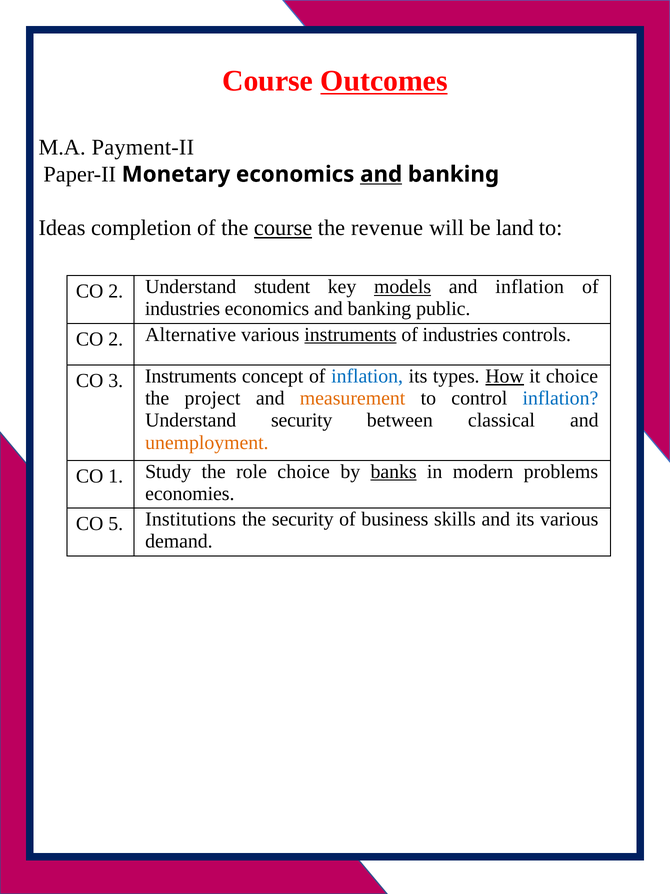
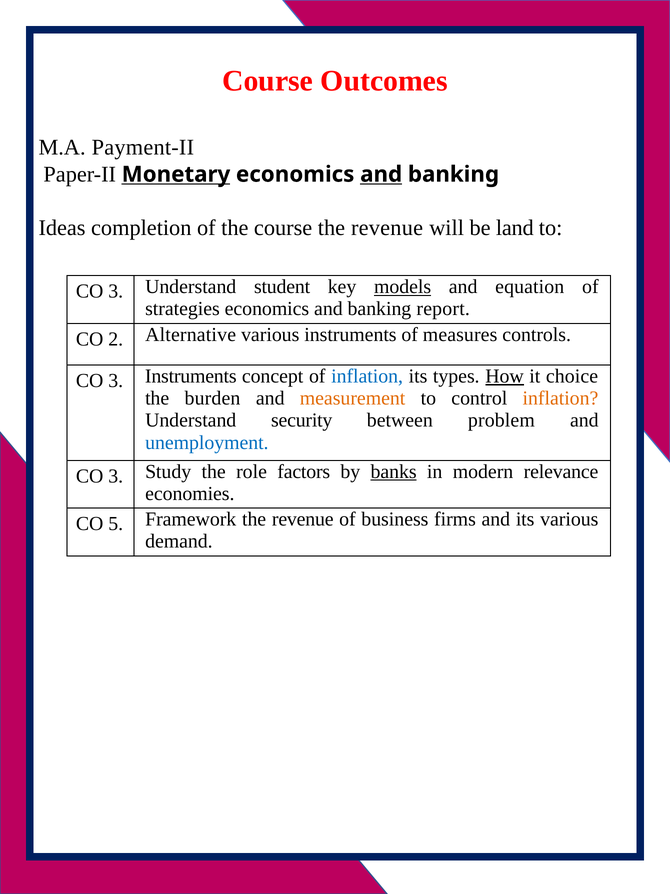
Outcomes underline: present -> none (384, 81)
Monetary underline: none -> present (176, 174)
course underline: present -> none (283, 228)
2: 2 -> 3 (116, 291)
and inflation: inflation -> equation (530, 287)
industries: industries -> strategies (182, 309)
public: public -> report (443, 309)
instruments underline: present -> none (350, 334)
industries: industries -> measures (460, 334)
project: project -> burden (213, 398)
inflation colour: blue -> orange (560, 398)
classical: classical -> problem (501, 420)
unemployment colour: orange -> blue (207, 442)
1: 1 -> 3 (116, 476)
role choice: choice -> factors (304, 471)
problems: problems -> relevance (561, 471)
Institutions: Institutions -> Framework (191, 519)
security: security -> revenue (303, 519)
skills: skills -> firms (455, 519)
